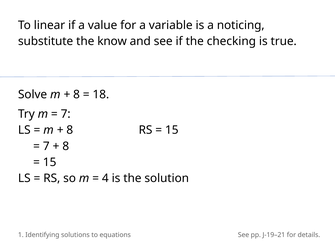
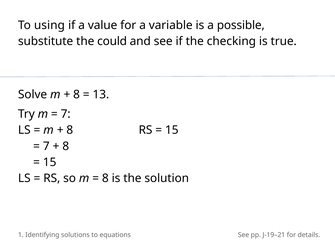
linear: linear -> using (49, 25)
noticing: noticing -> possible (241, 25)
know: know -> could (112, 41)
18: 18 -> 13 (101, 94)
4: 4 -> 8 (105, 178)
